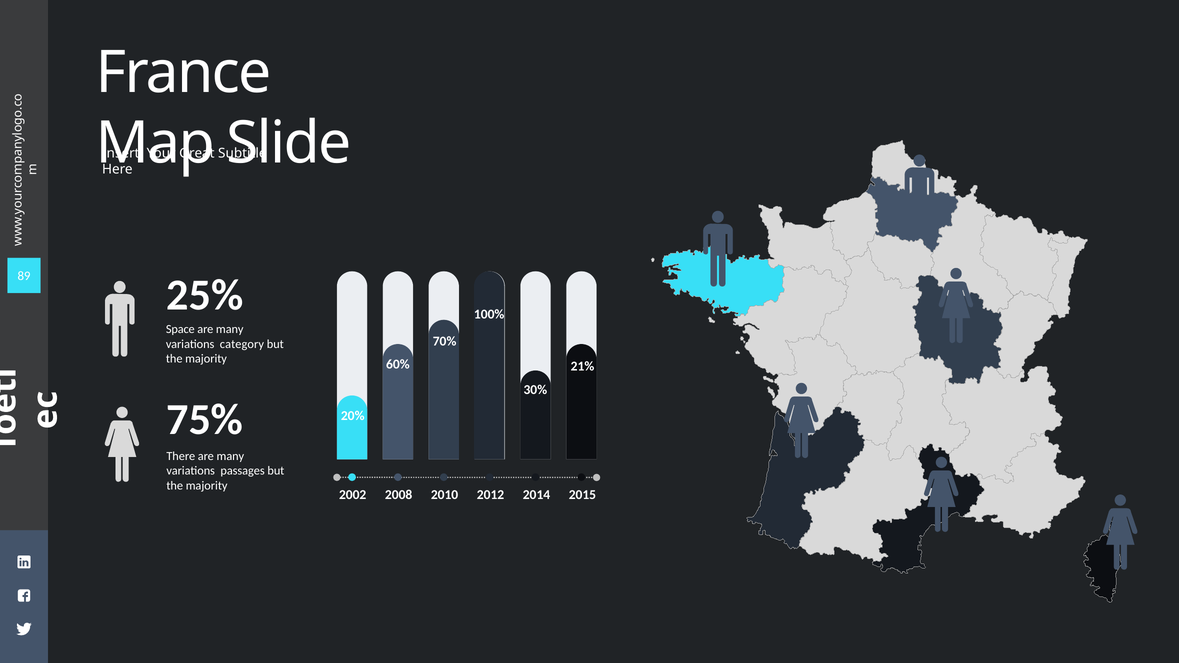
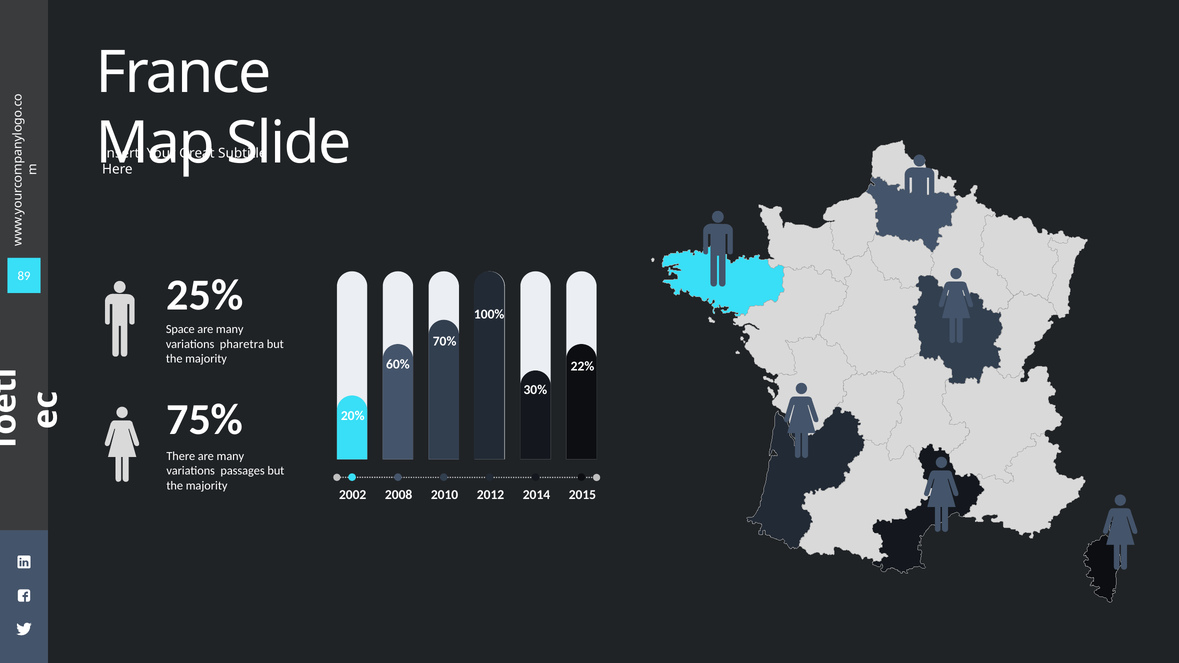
category: category -> pharetra (242, 344)
21%: 21% -> 22% (582, 366)
